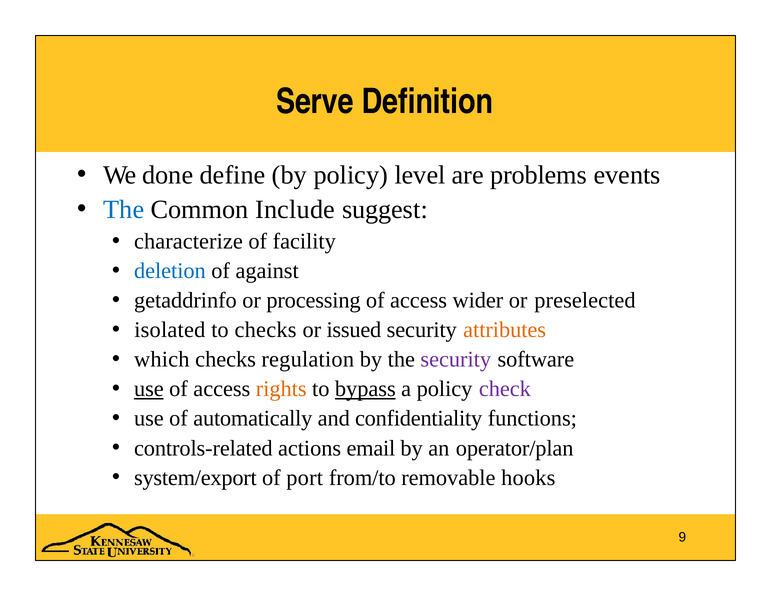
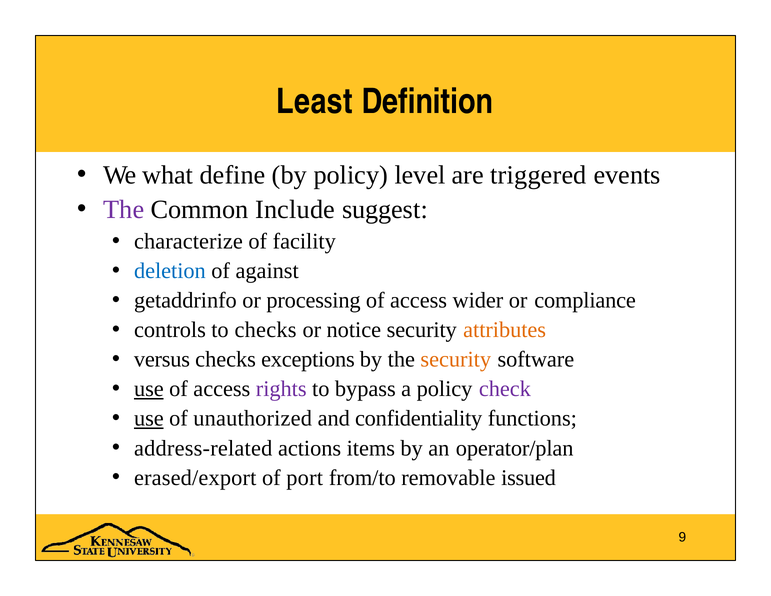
Serve: Serve -> Least (315, 102)
done: done -> what (168, 175)
problems: problems -> triggered (538, 175)
The colour: blue -> purple (124, 209)
preselected: preselected -> compliance (585, 300)
isolated: isolated -> controls (170, 330)
issued: issued -> notice (354, 330)
which: which -> versus (162, 359)
regulation: regulation -> exceptions (308, 359)
security colour: purple -> orange (456, 359)
rights colour: orange -> purple (281, 389)
bypass underline: present -> none (365, 389)
use underline: none -> present (149, 418)
automatically: automatically -> unauthorized (253, 418)
controls-related: controls-related -> address-related (203, 448)
email: email -> items (371, 448)
system/export: system/export -> erased/export (195, 477)
hooks: hooks -> issued (529, 477)
